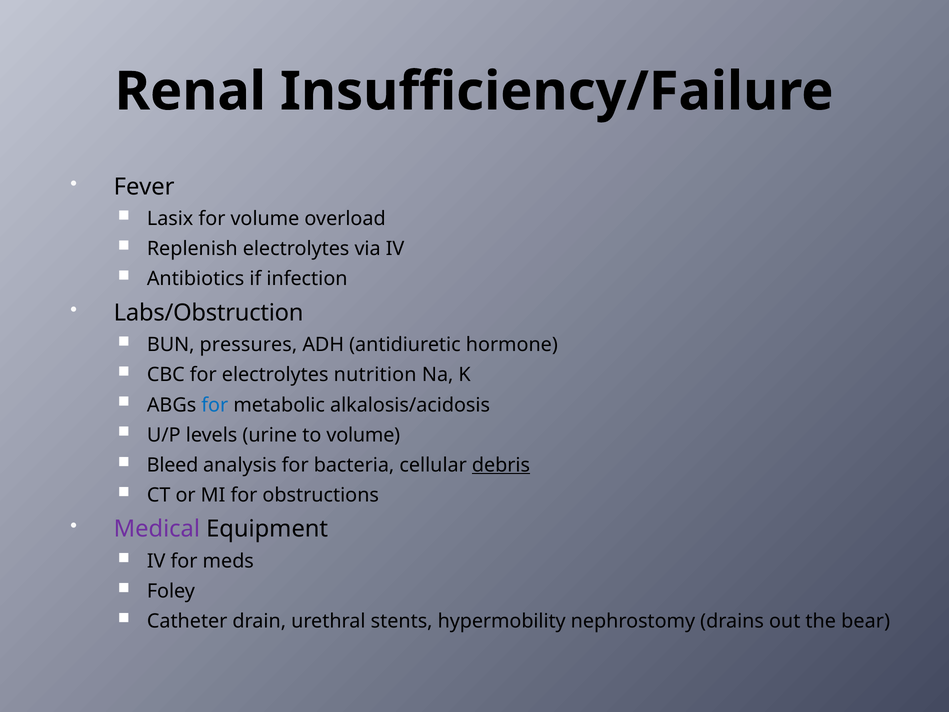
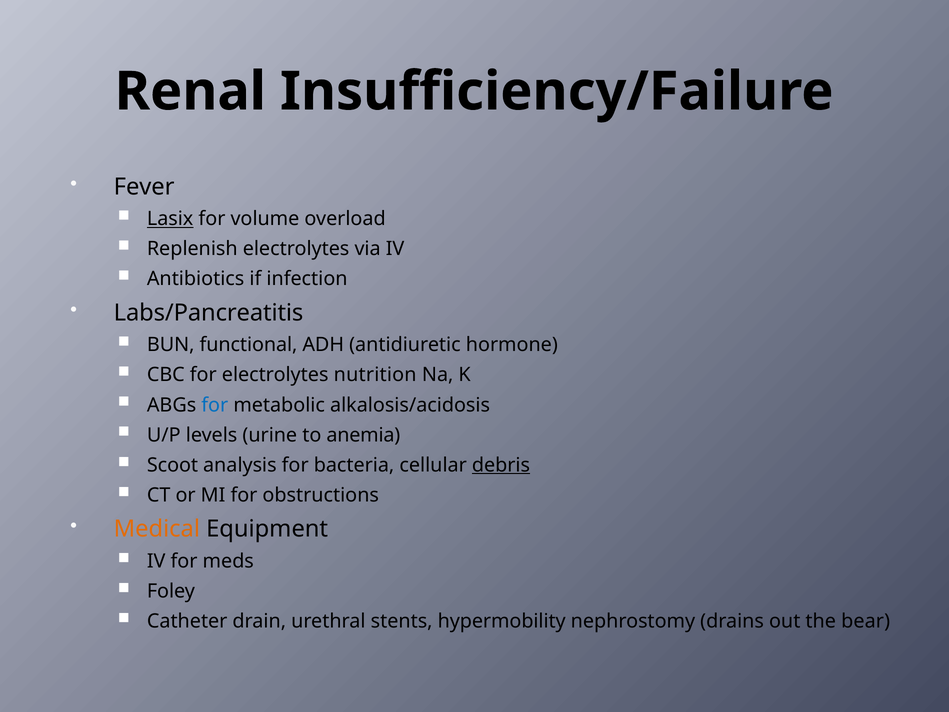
Lasix underline: none -> present (170, 219)
Labs/Obstruction: Labs/Obstruction -> Labs/Pancreatitis (209, 313)
pressures: pressures -> functional (248, 345)
to volume: volume -> anemia (363, 435)
Bleed: Bleed -> Scoot (172, 465)
Medical colour: purple -> orange (157, 529)
